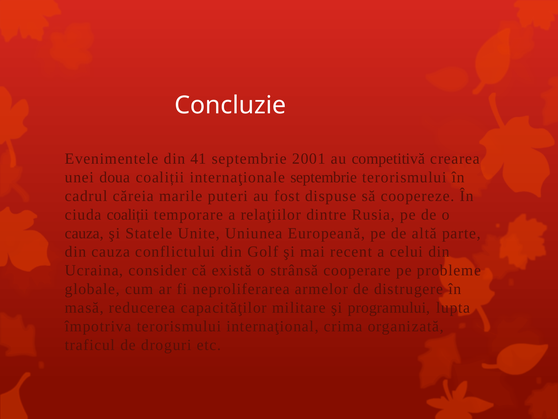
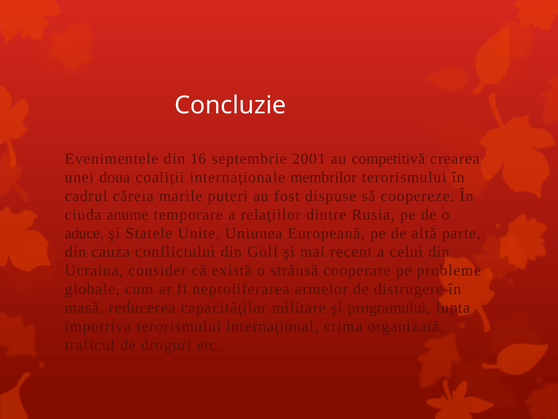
41: 41 -> 16 (198, 159)
internaţionale septembrie: septembrie -> membrilor (323, 177)
ciuda coaliții: coaliții -> anume (128, 214)
cauza: cauza -> aduce (84, 233)
